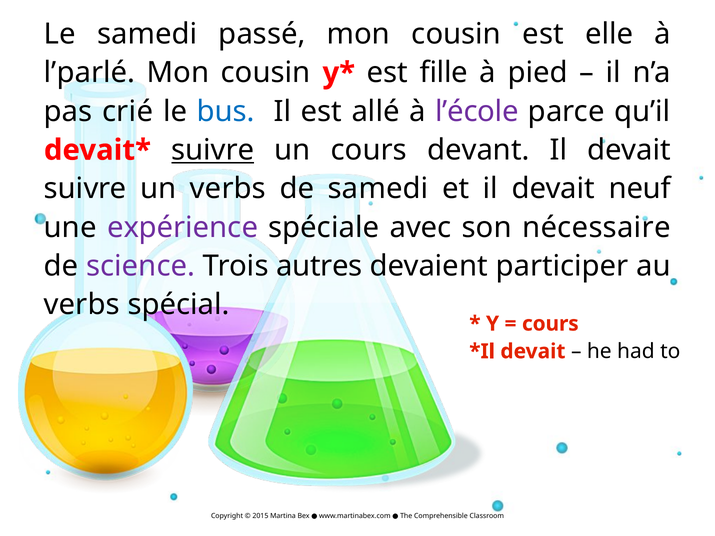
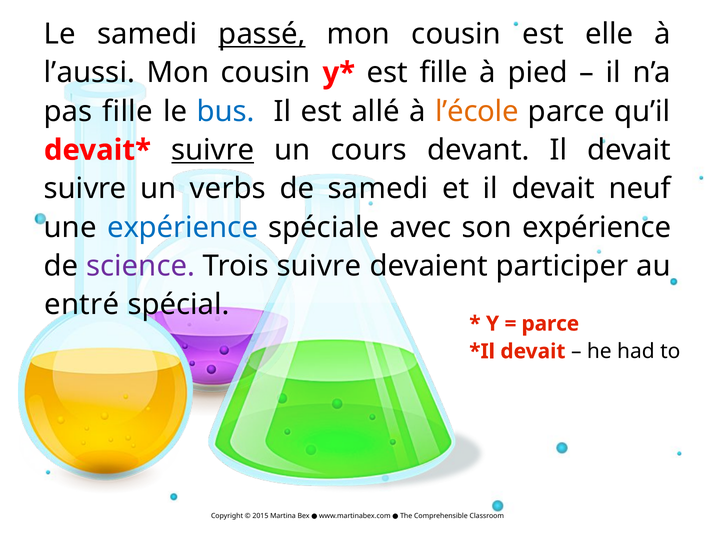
passé underline: none -> present (262, 34)
l’parlé: l’parlé -> l’aussi (89, 73)
pas crié: crié -> fille (128, 111)
l’école colour: purple -> orange (477, 111)
expérience colour: purple -> blue (183, 228)
son nécessaire: nécessaire -> expérience (597, 228)
Trois autres: autres -> suivre (319, 266)
verbs: verbs -> entré (82, 305)
cours: cours -> parce (550, 324)
